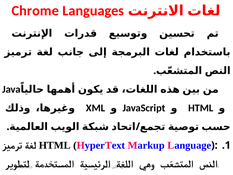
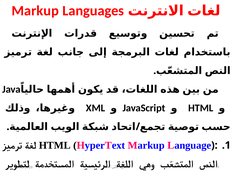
Chrome: Chrome -> Markup (35, 11)
